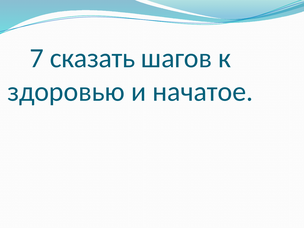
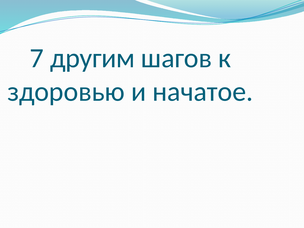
сказать: сказать -> другим (93, 58)
